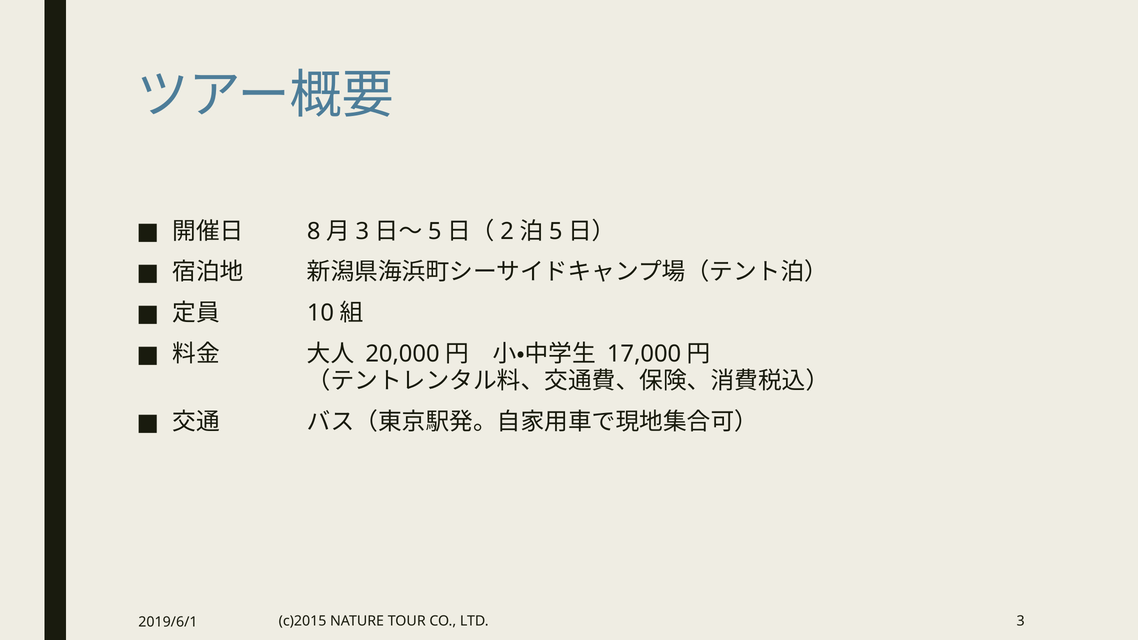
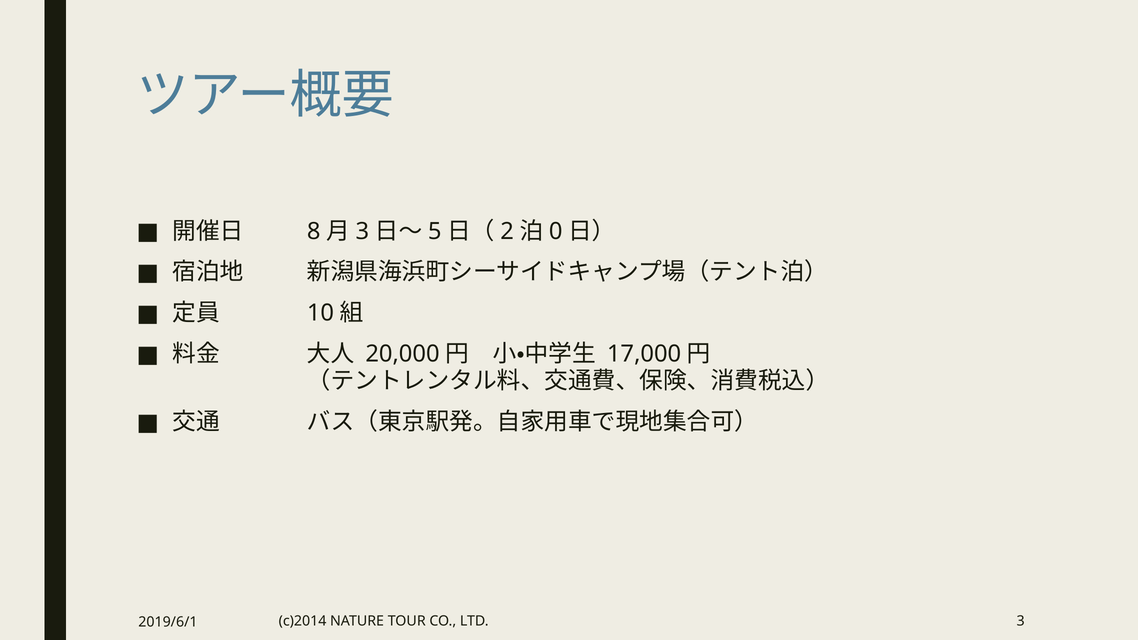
5: 5 -> 0 (556, 231)
c)2015: c)2015 -> c)2014 (303, 621)
